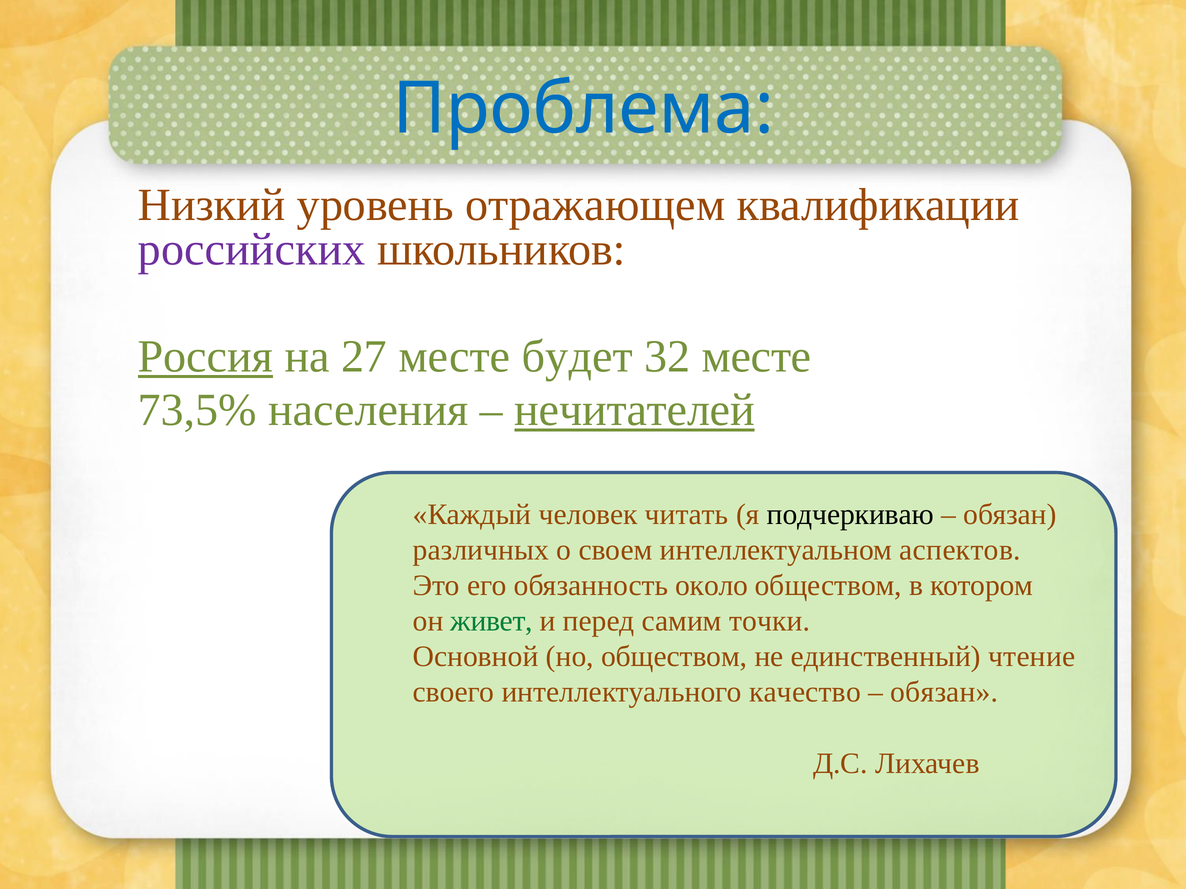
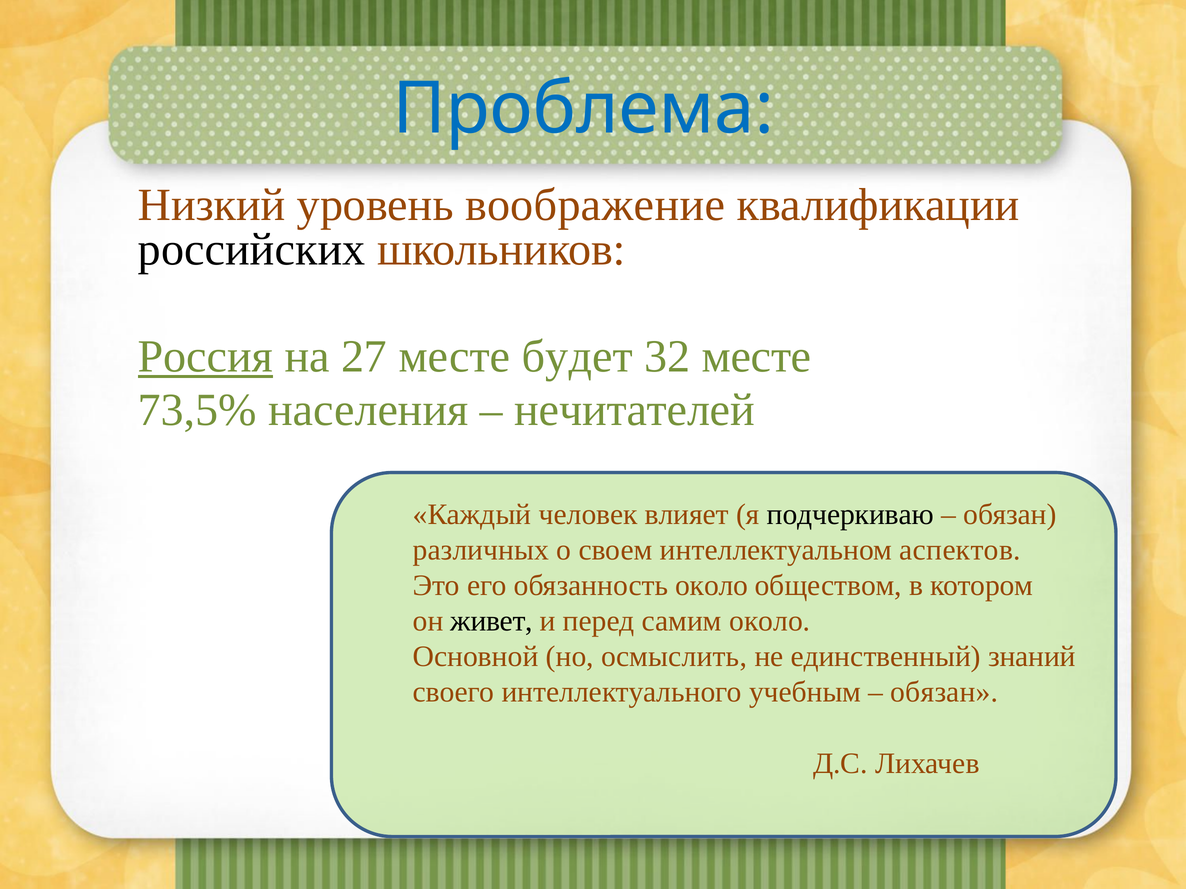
отражающем: отражающем -> воображение (595, 205)
российских colour: purple -> black (252, 250)
нечитателей underline: present -> none (635, 410)
читать: читать -> влияет (687, 515)
живет colour: green -> black (492, 621)
самим точки: точки -> около (770, 621)
но обществом: обществом -> осмыслить (674, 657)
чтение: чтение -> знаний (1032, 657)
качество: качество -> учебным (805, 693)
